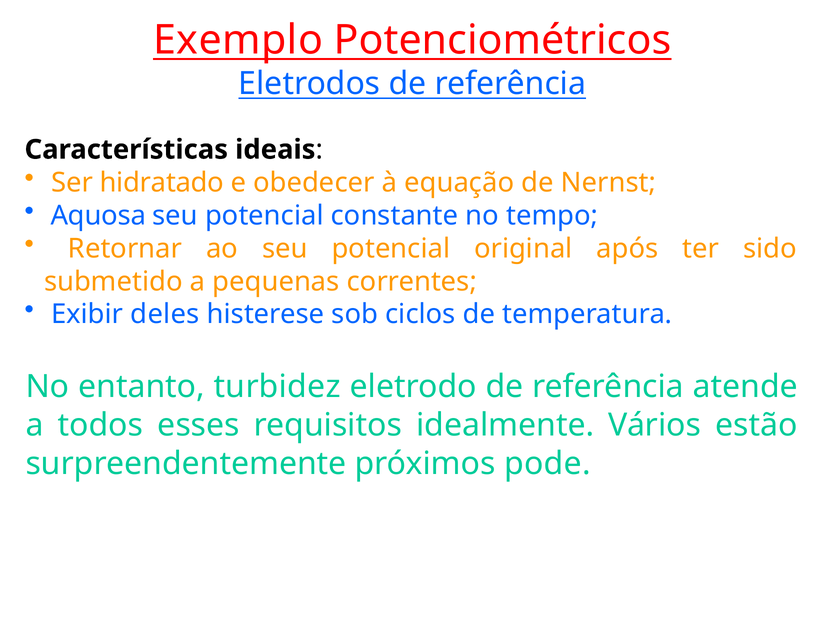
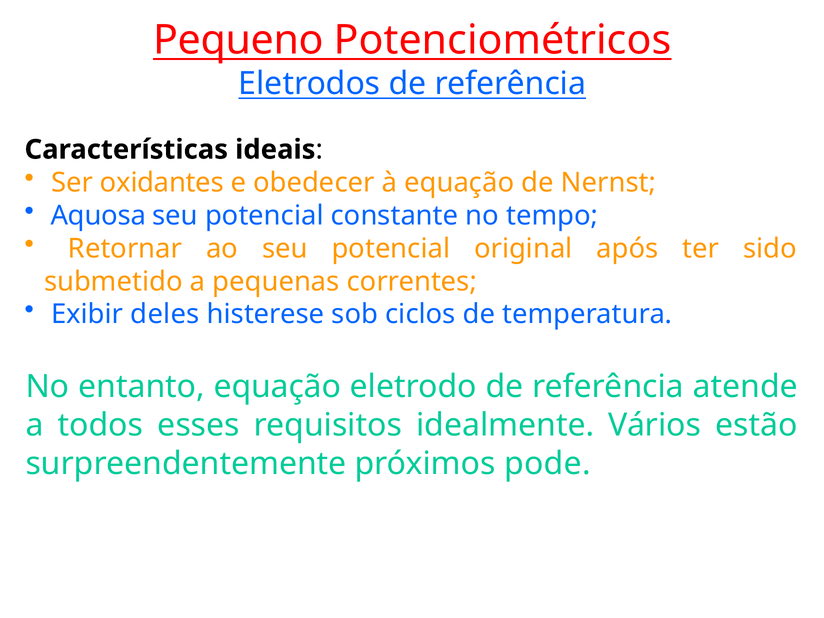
Exemplo: Exemplo -> Pequeno (238, 40)
hidratado: hidratado -> oxidantes (162, 183)
entanto turbidez: turbidez -> equação (277, 387)
